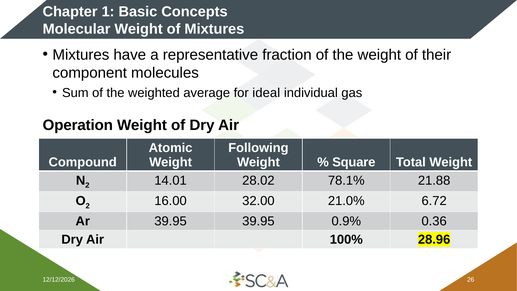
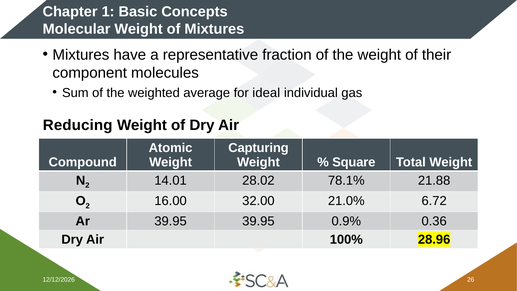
Operation: Operation -> Reducing (78, 125)
Following: Following -> Capturing (258, 148)
